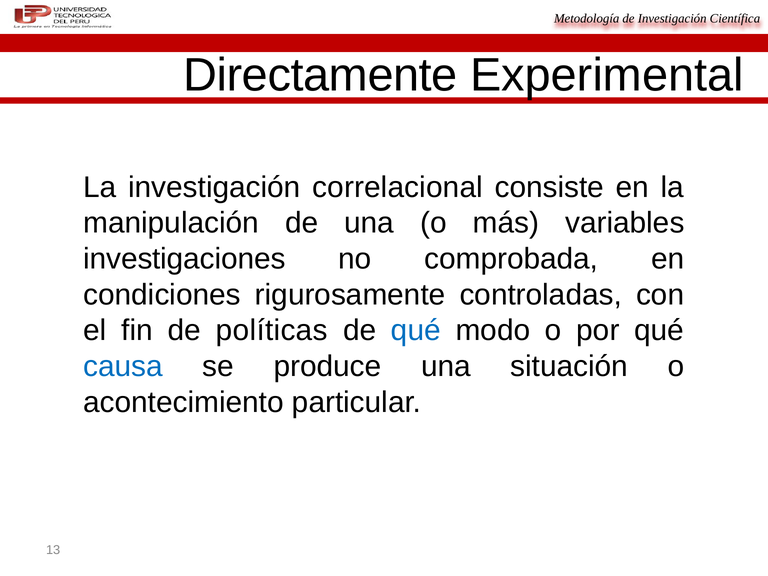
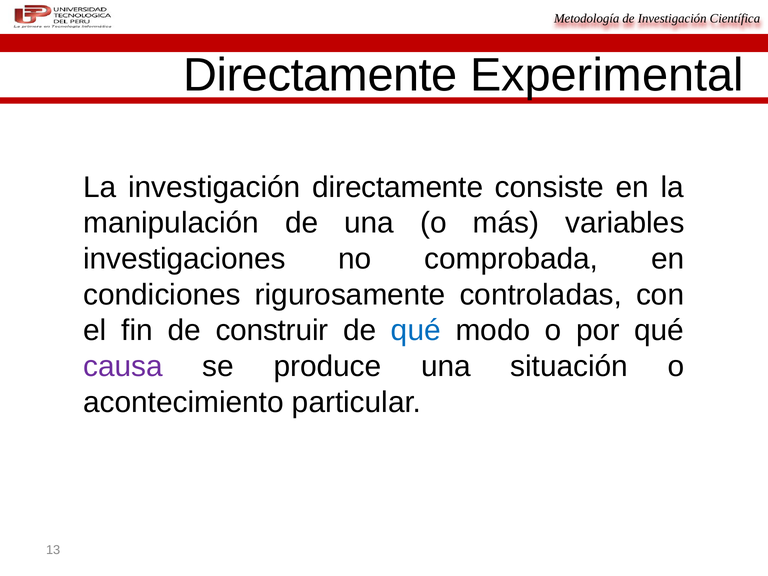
investigación correlacional: correlacional -> directamente (398, 187)
políticas: políticas -> construir (272, 331)
causa colour: blue -> purple (123, 366)
